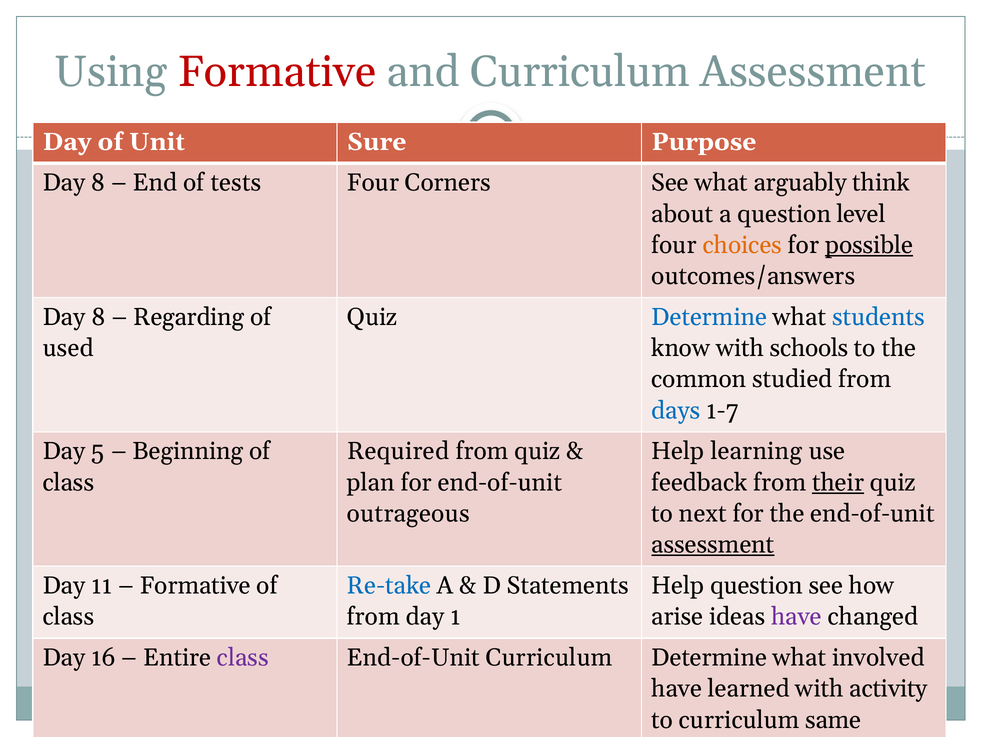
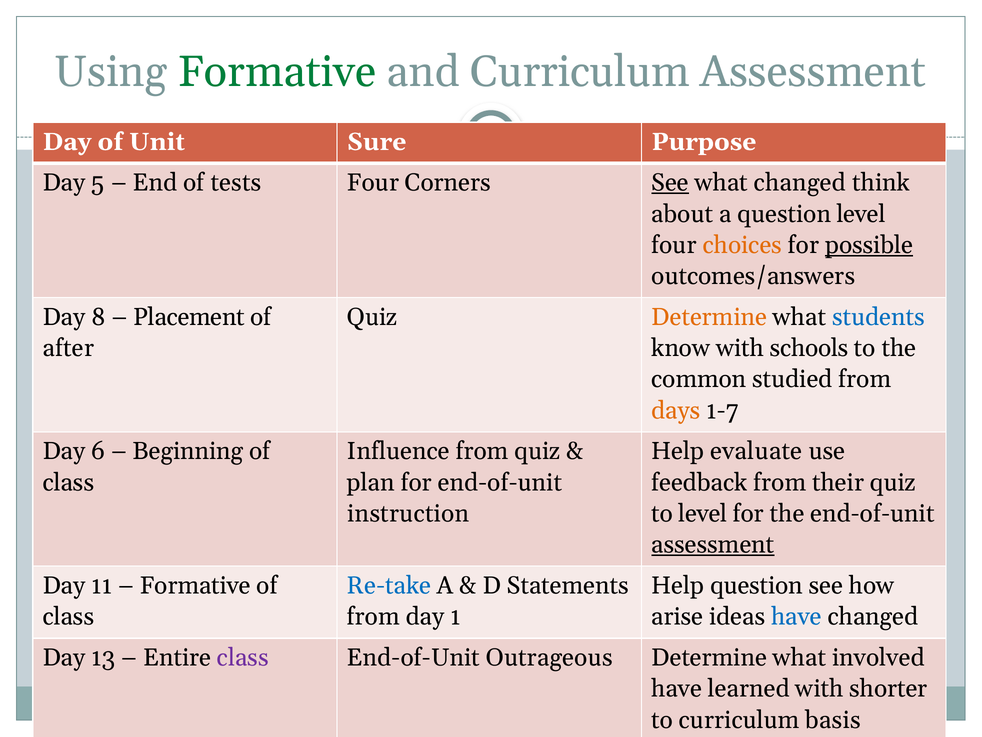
Formative colour: red -> green (277, 72)
8: 8 -> 5 (98, 183)
See underline: none -> present (670, 183)
what arguably: arguably -> changed (800, 183)
Regarding: Regarding -> Placement (189, 317)
Determine colour: blue -> orange (709, 317)
used: used -> after (68, 348)
days colour: blue -> orange (676, 410)
5: 5 -> 6 (98, 451)
Required: Required -> Influence (398, 451)
learning: learning -> evaluate (756, 451)
their underline: present -> none (838, 482)
outrageous: outrageous -> instruction (408, 513)
to next: next -> level (703, 513)
have colour: purple -> blue (796, 616)
16: 16 -> 13 (103, 657)
End-of-Unit Curriculum: Curriculum -> Outrageous (549, 657)
activity: activity -> shorter (888, 688)
same: same -> basis (833, 719)
